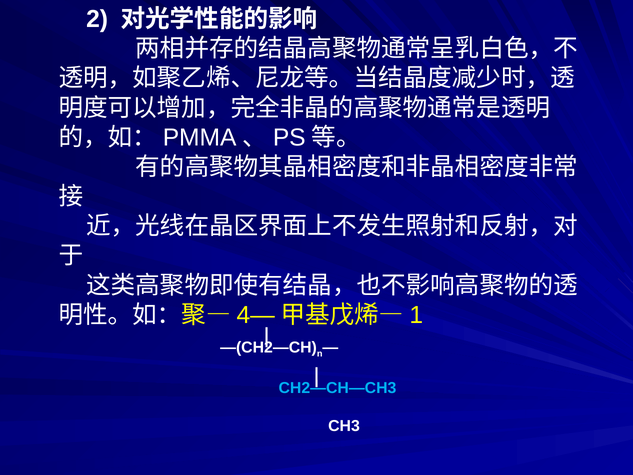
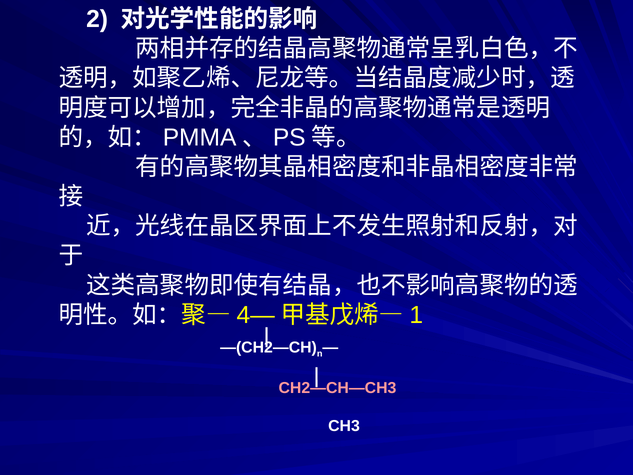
CH2—CH—CH3 colour: light blue -> pink (337, 388)
